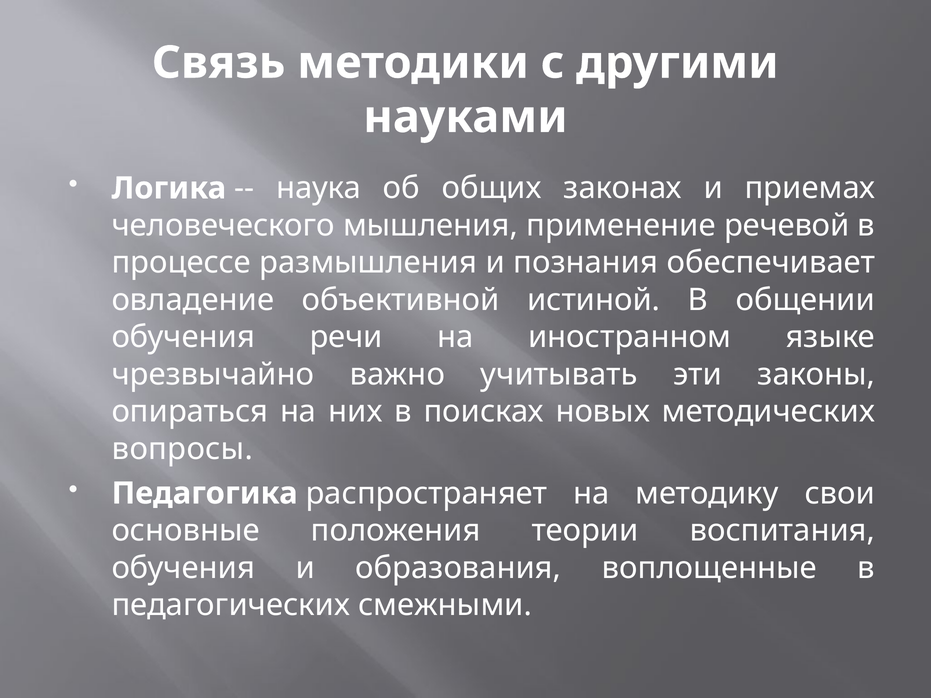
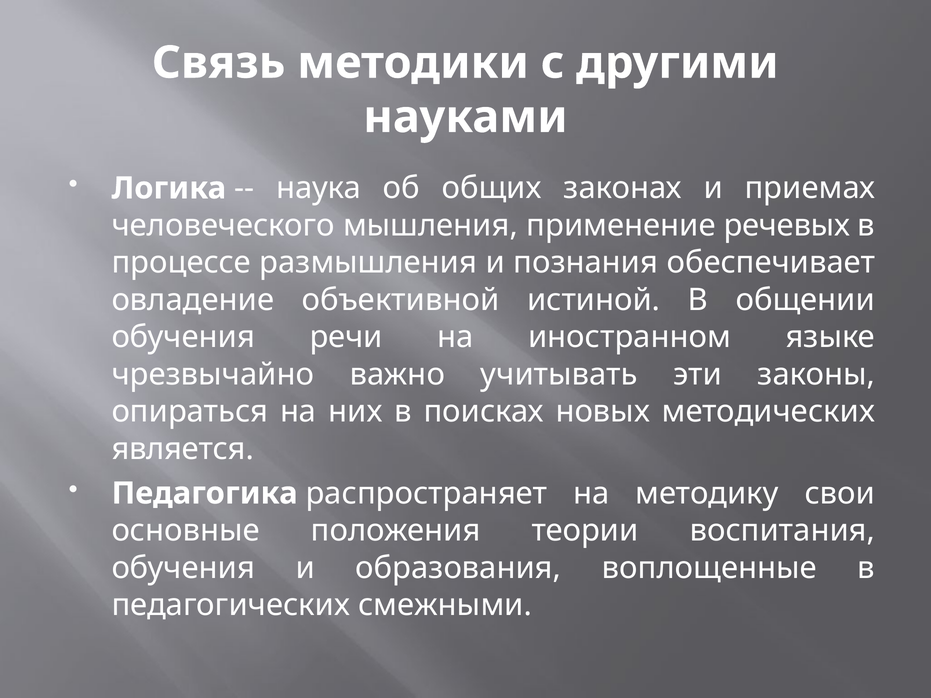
речевой: речевой -> речевых (787, 226)
вопросы: вопросы -> является (183, 449)
